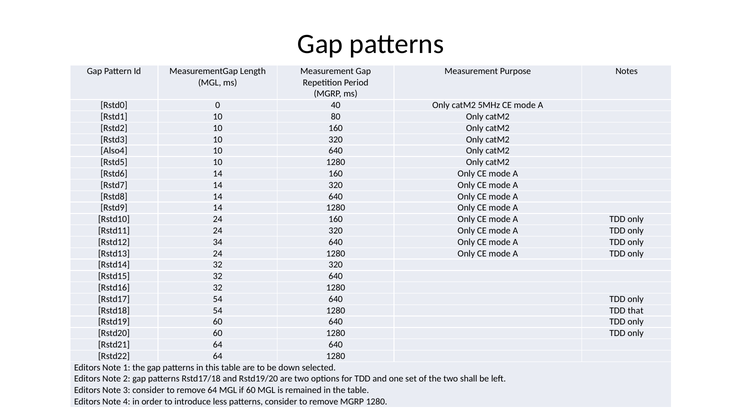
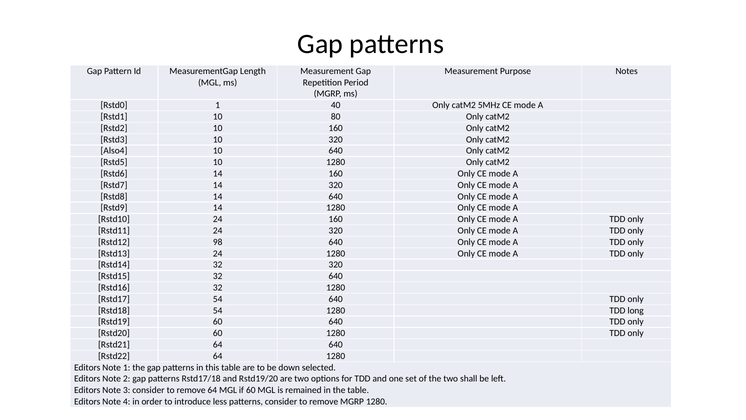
Rstd0 0: 0 -> 1 (218, 105)
34: 34 -> 98 (218, 242)
that: that -> long (636, 310)
